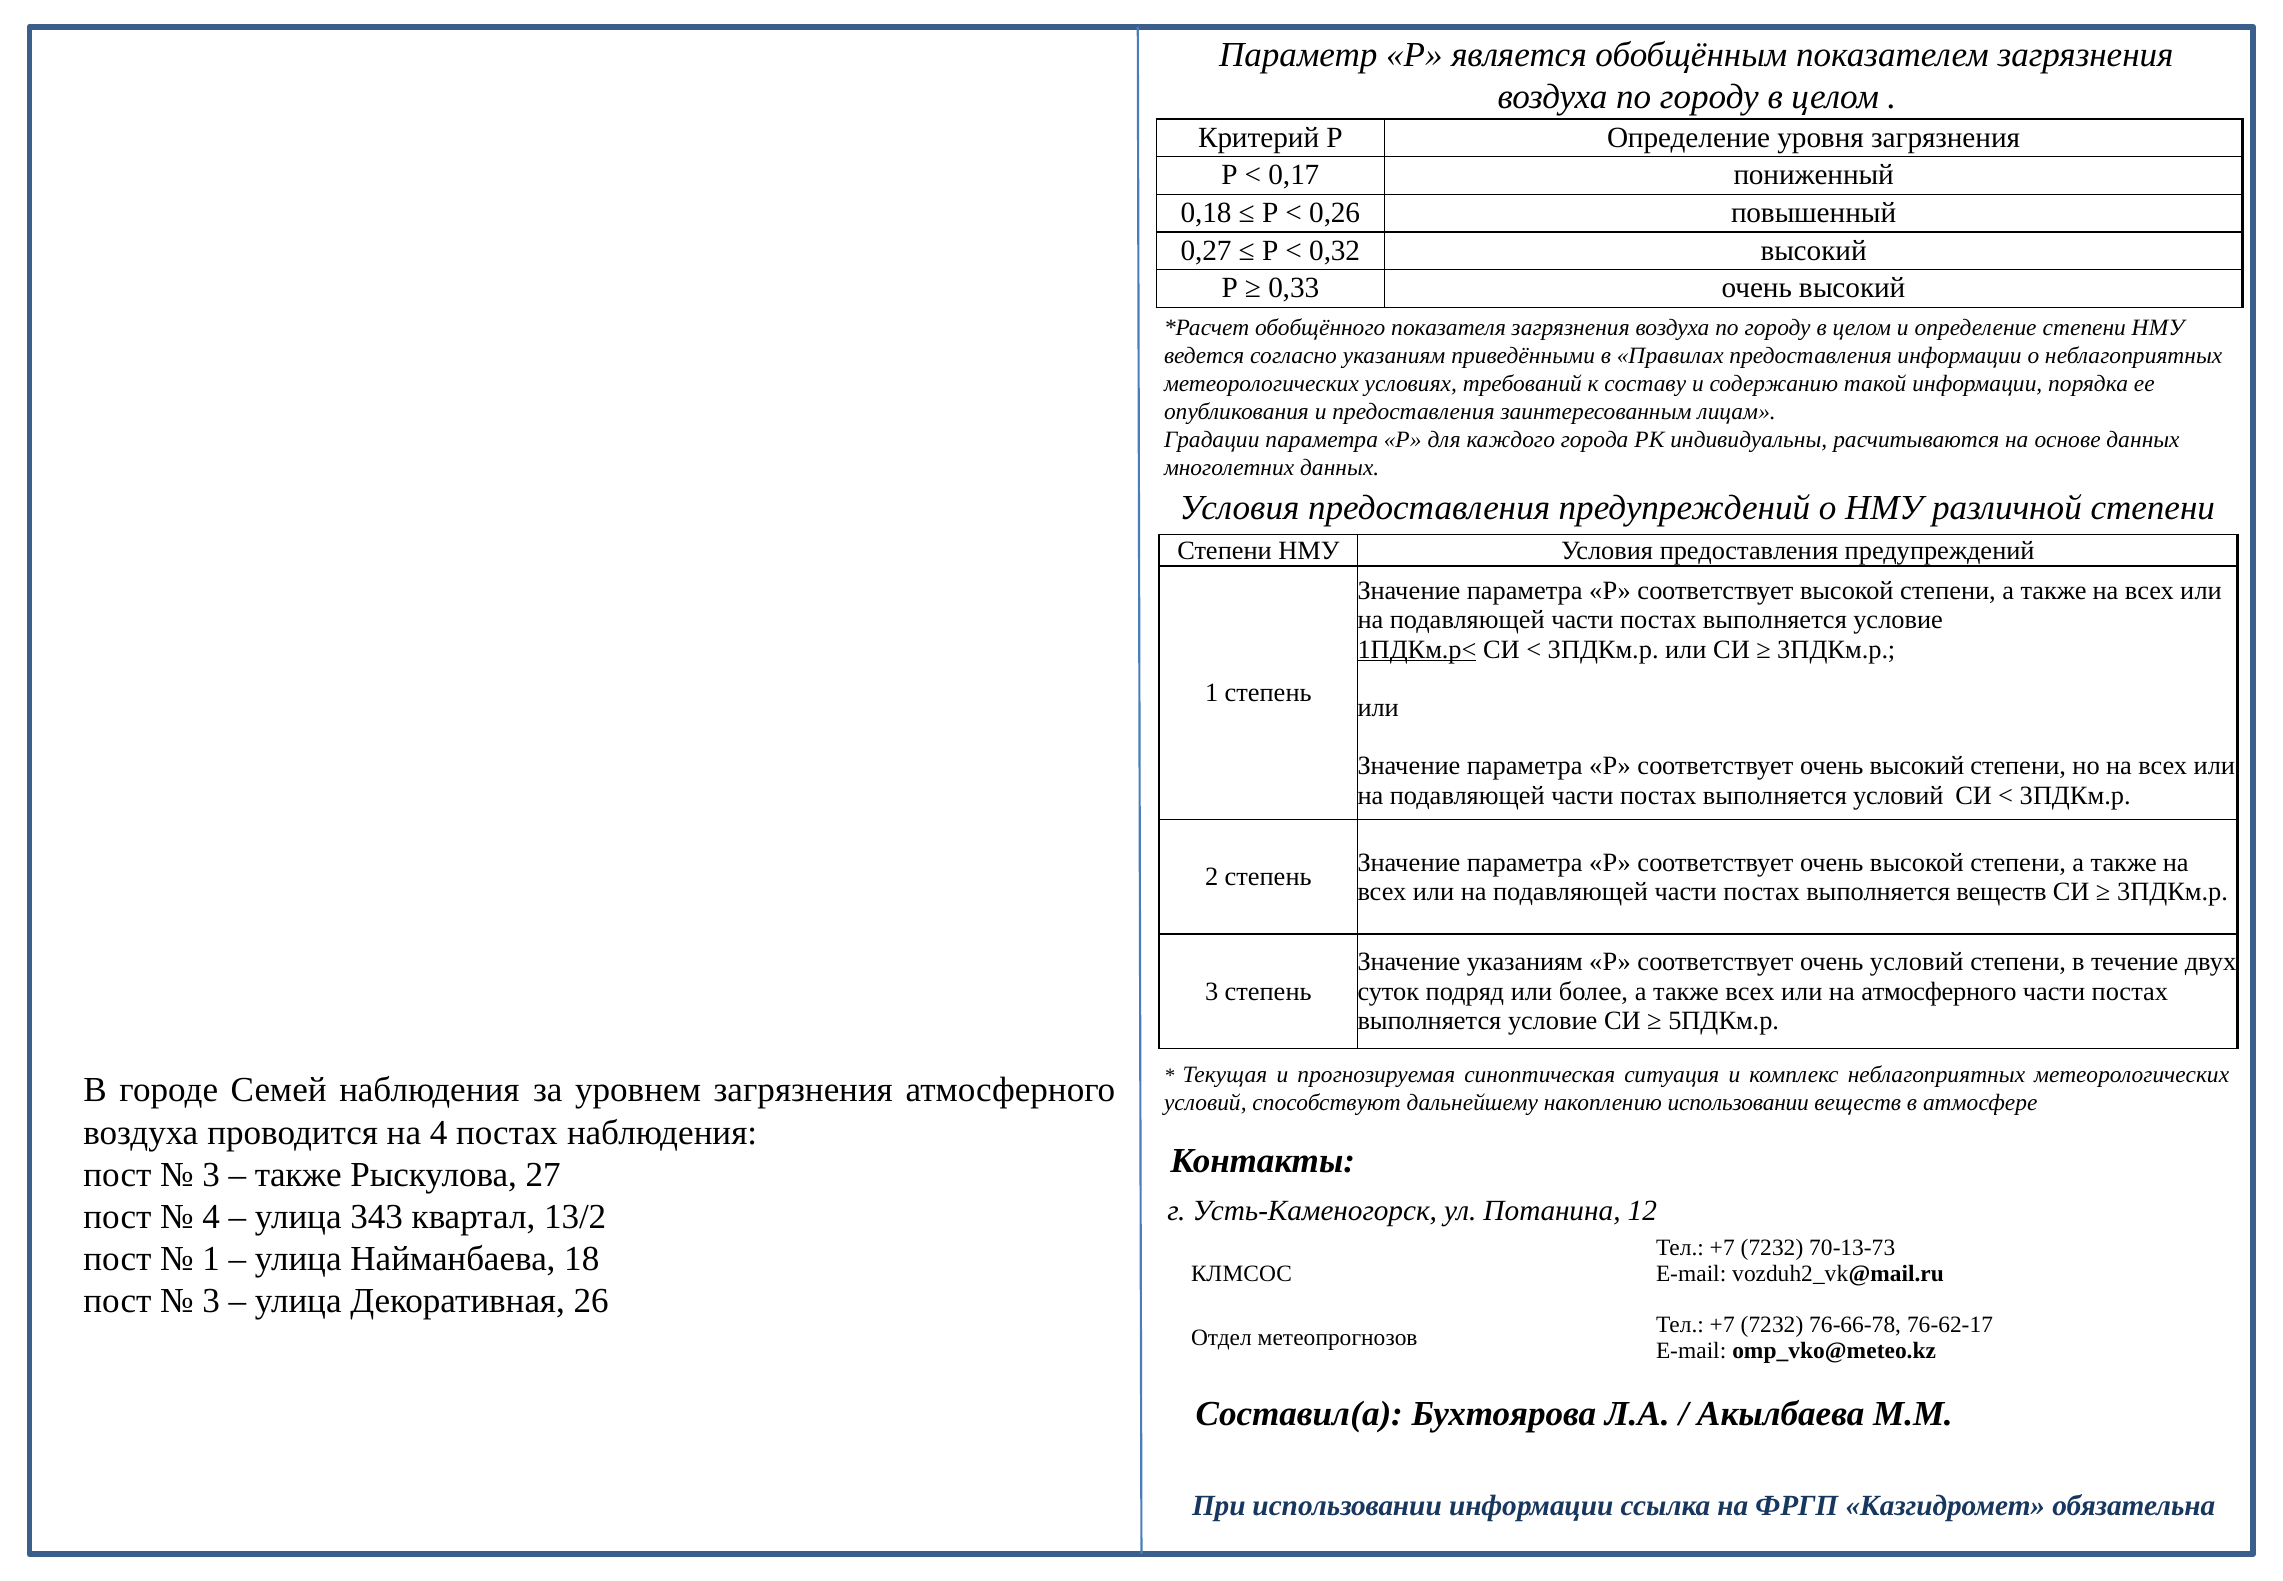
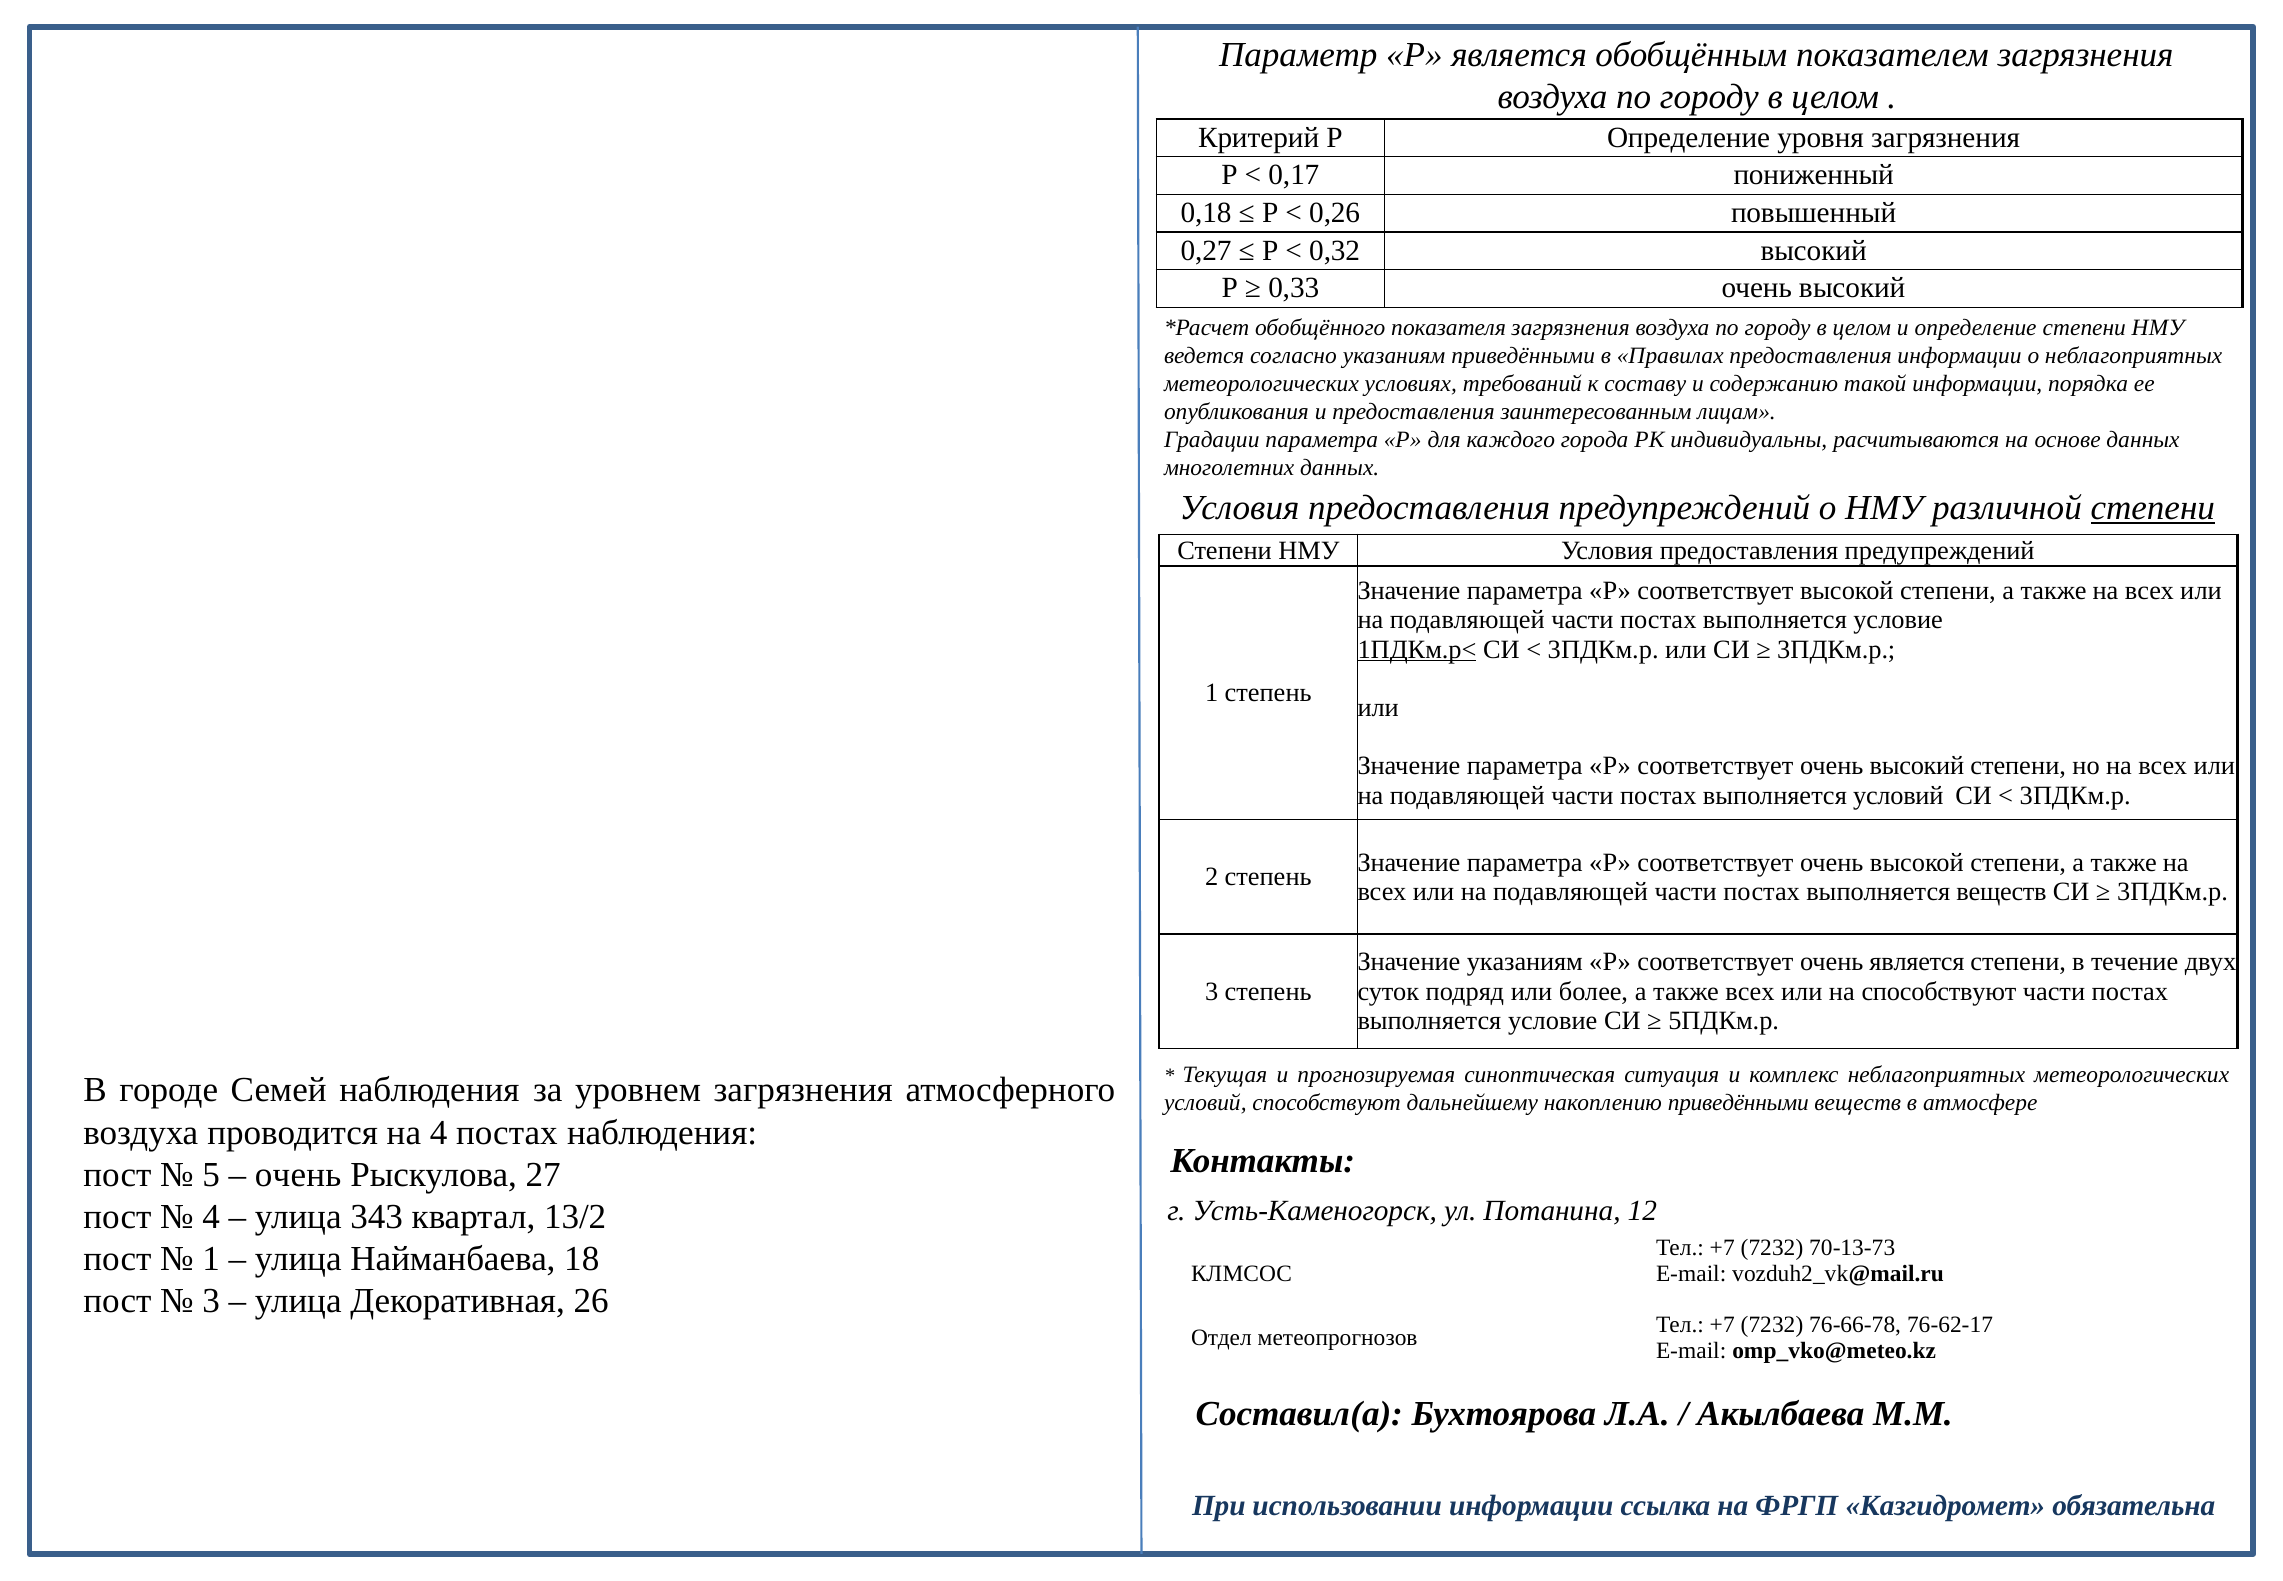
степени underline: none -> present (2153, 508)
очень условий: условий -> является (1917, 962)
на атмосферного: атмосферного -> способствуют (1939, 991)
накоплению использовании: использовании -> приведёнными (1738, 1102)
3: 3 -> 5 (211, 1174)
также: также -> очень (298, 1174)
